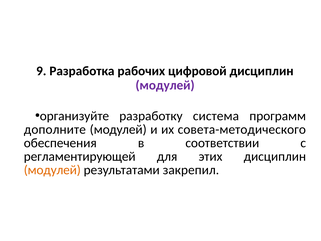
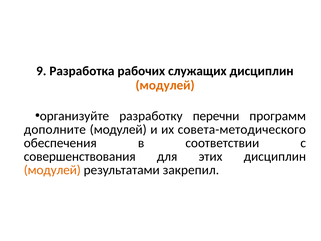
цифровой: цифровой -> служащих (197, 71)
модулей colour: purple -> orange (165, 85)
система: система -> перечни (216, 116)
регламентирующей: регламентирующей -> совершенствования (80, 156)
